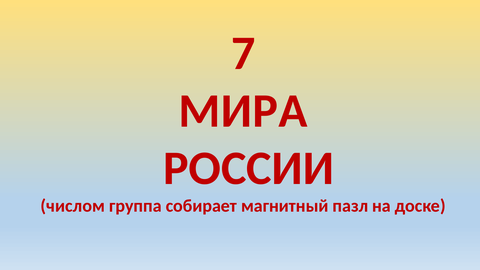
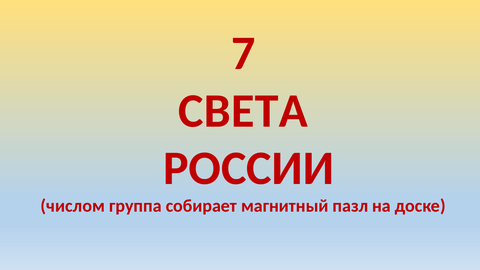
МИРА: МИРА -> СВЕТА (243, 111)
